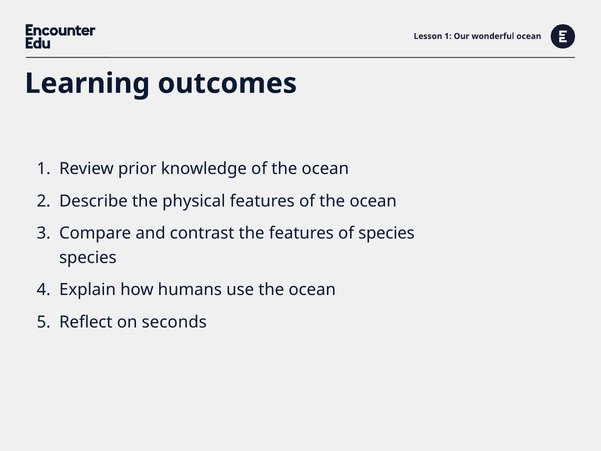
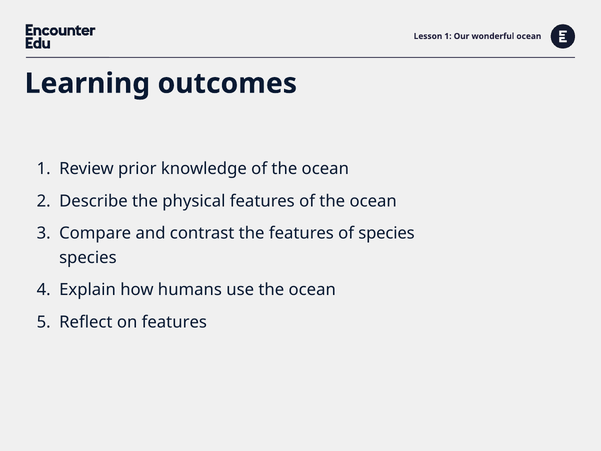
on seconds: seconds -> features (174, 322)
